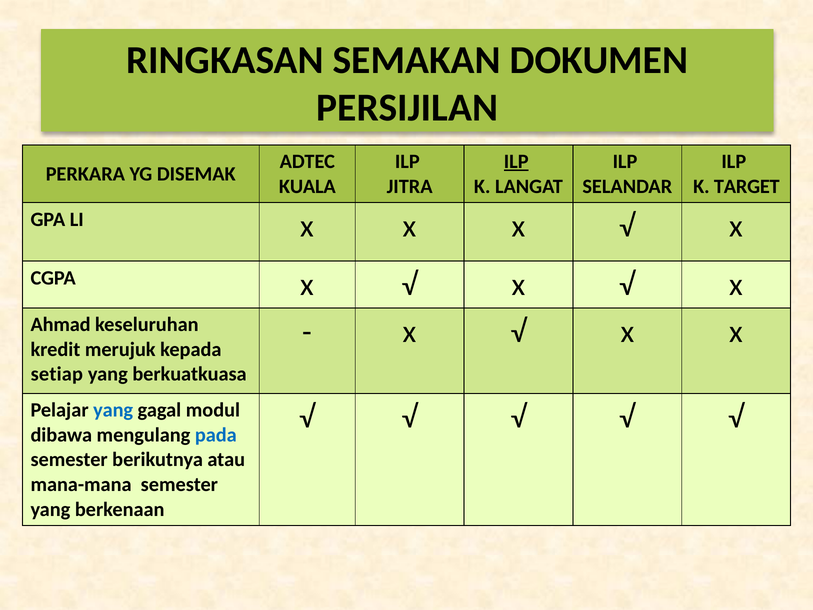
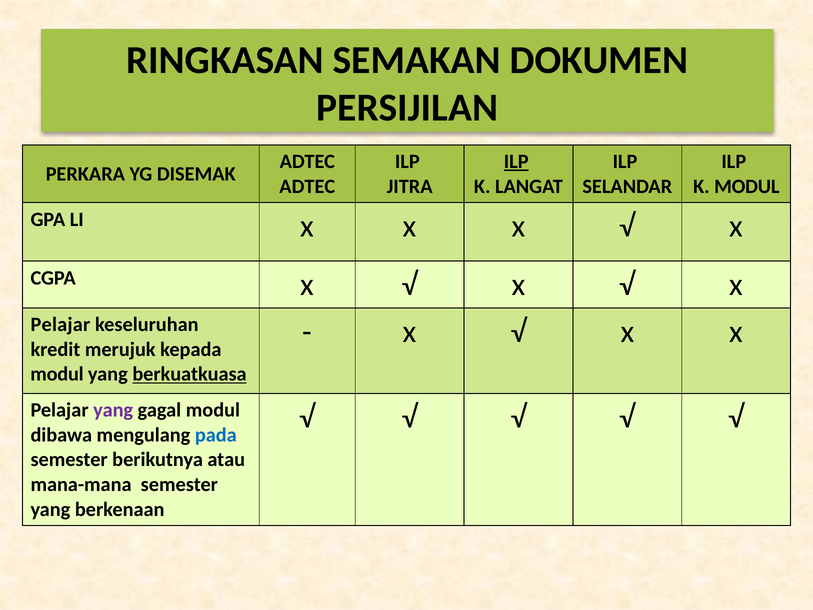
KUALA: KUALA -> ADTEC (307, 186)
K TARGET: TARGET -> MODUL (747, 186)
Ahmad: Ahmad -> Pelajar (60, 325)
setiap: setiap -> modul (57, 374)
berkuatkuasa underline: none -> present (189, 374)
yang colour: blue -> purple (113, 410)
